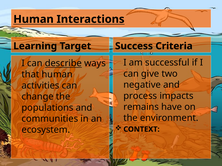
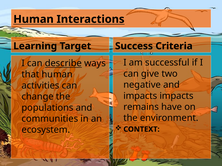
process: process -> impacts (140, 96)
